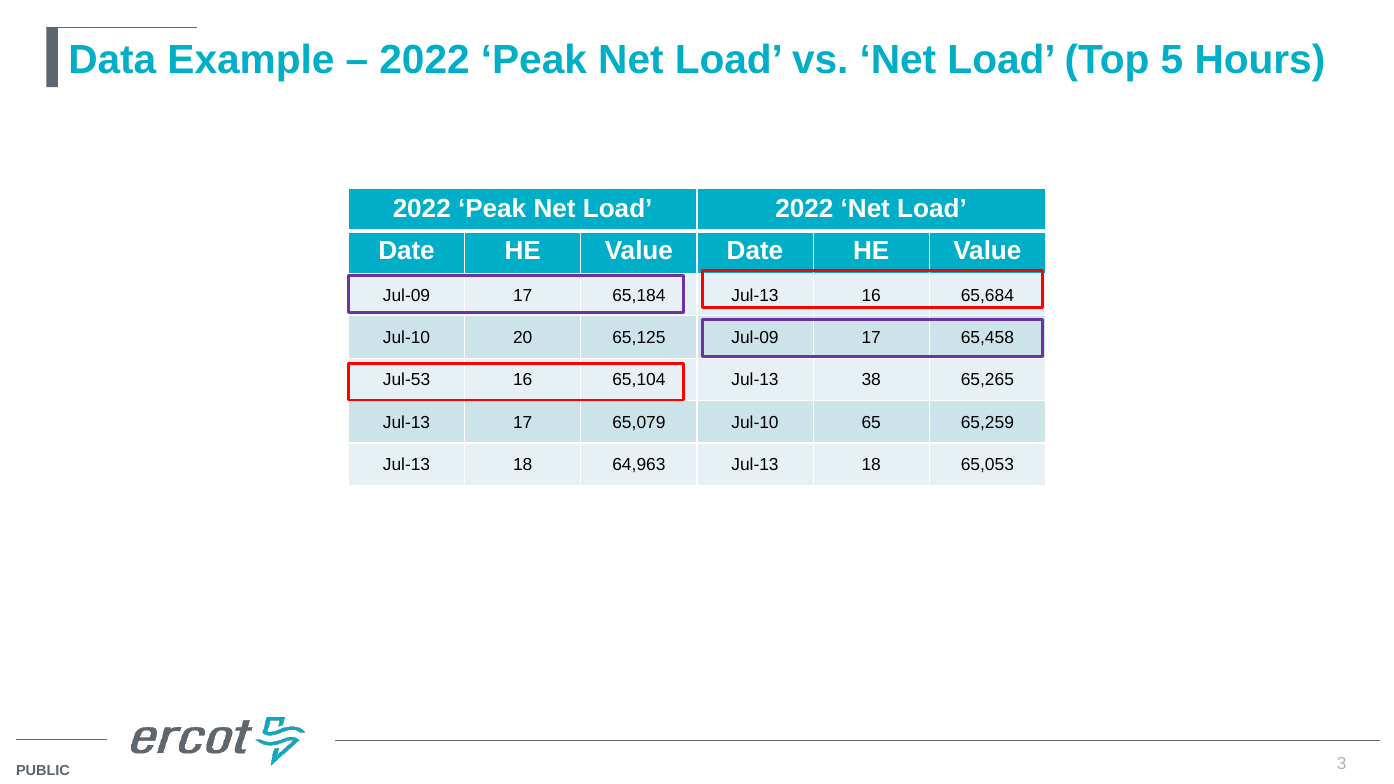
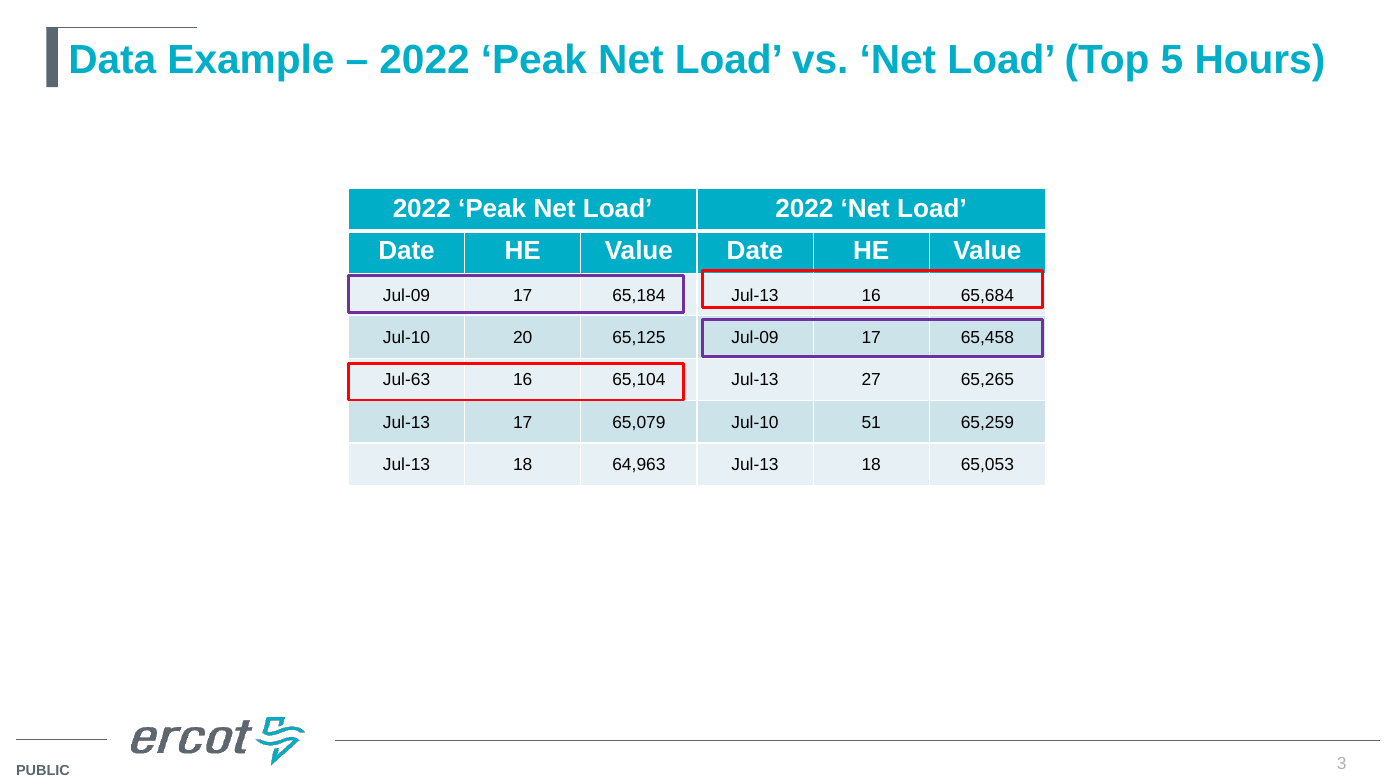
Jul-53: Jul-53 -> Jul-63 (407, 380)
38: 38 -> 27 (871, 380)
65: 65 -> 51 (871, 423)
